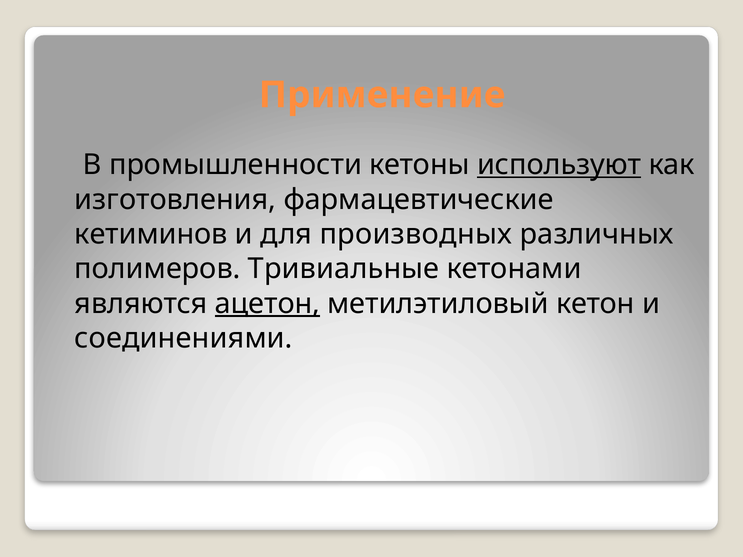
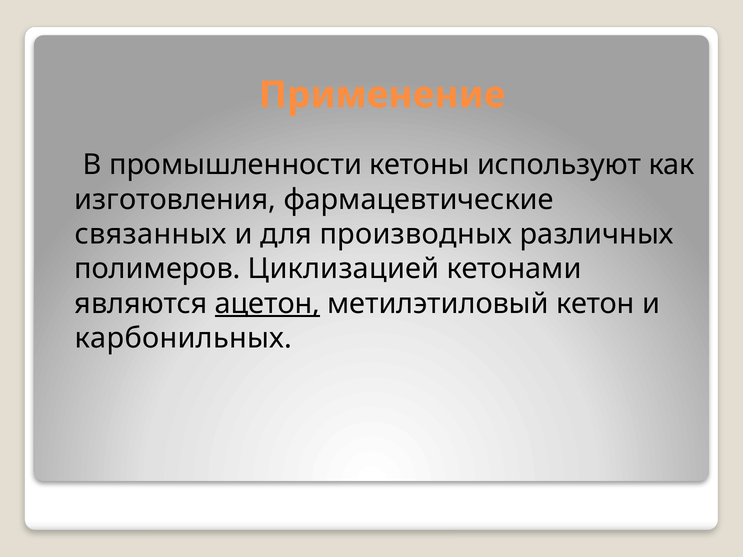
используют underline: present -> none (559, 165)
кетиминов: кетиминов -> связанных (151, 234)
Тривиальные: Тривиальные -> Циклизацией (344, 269)
соединениями: соединениями -> карбонильных (183, 338)
